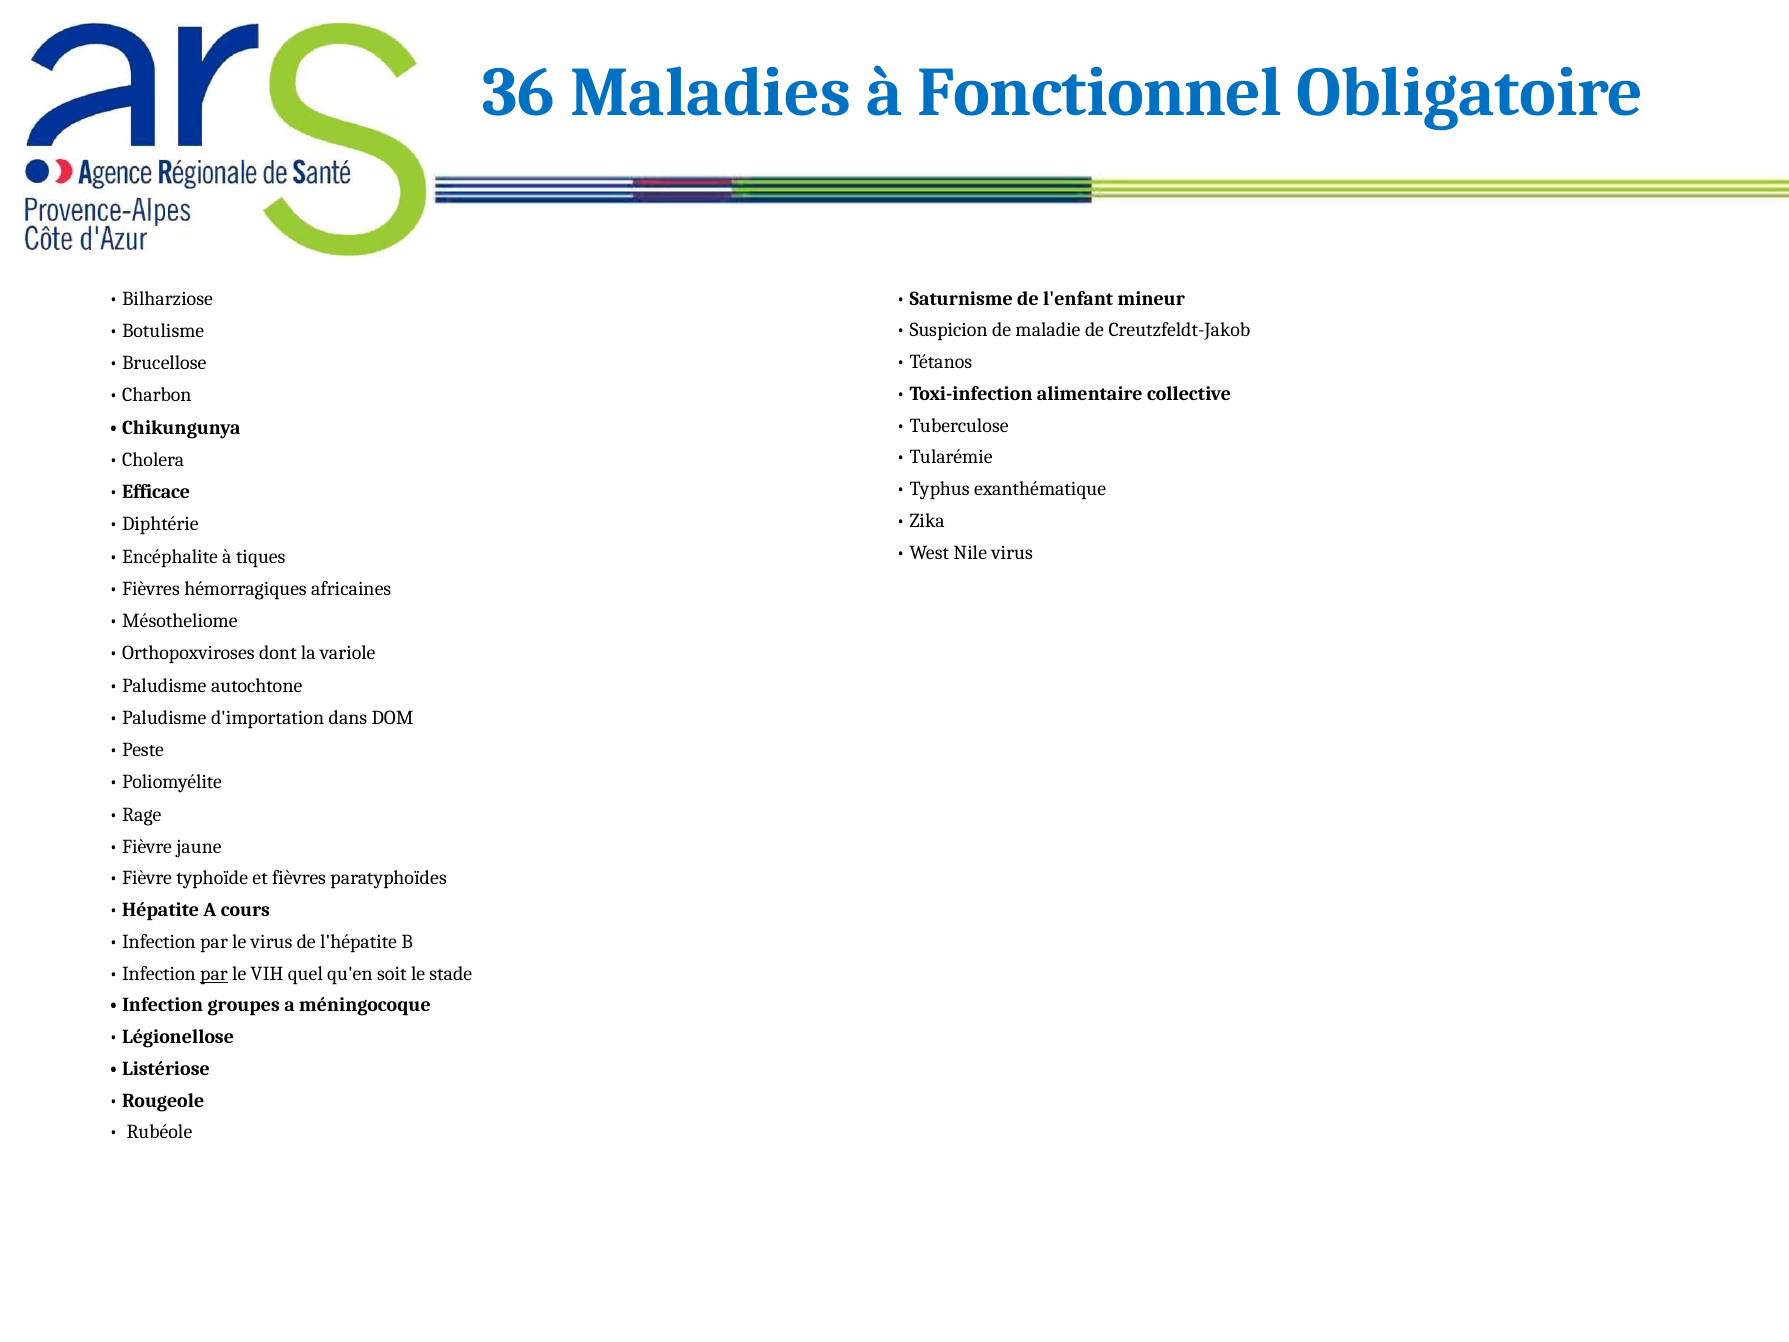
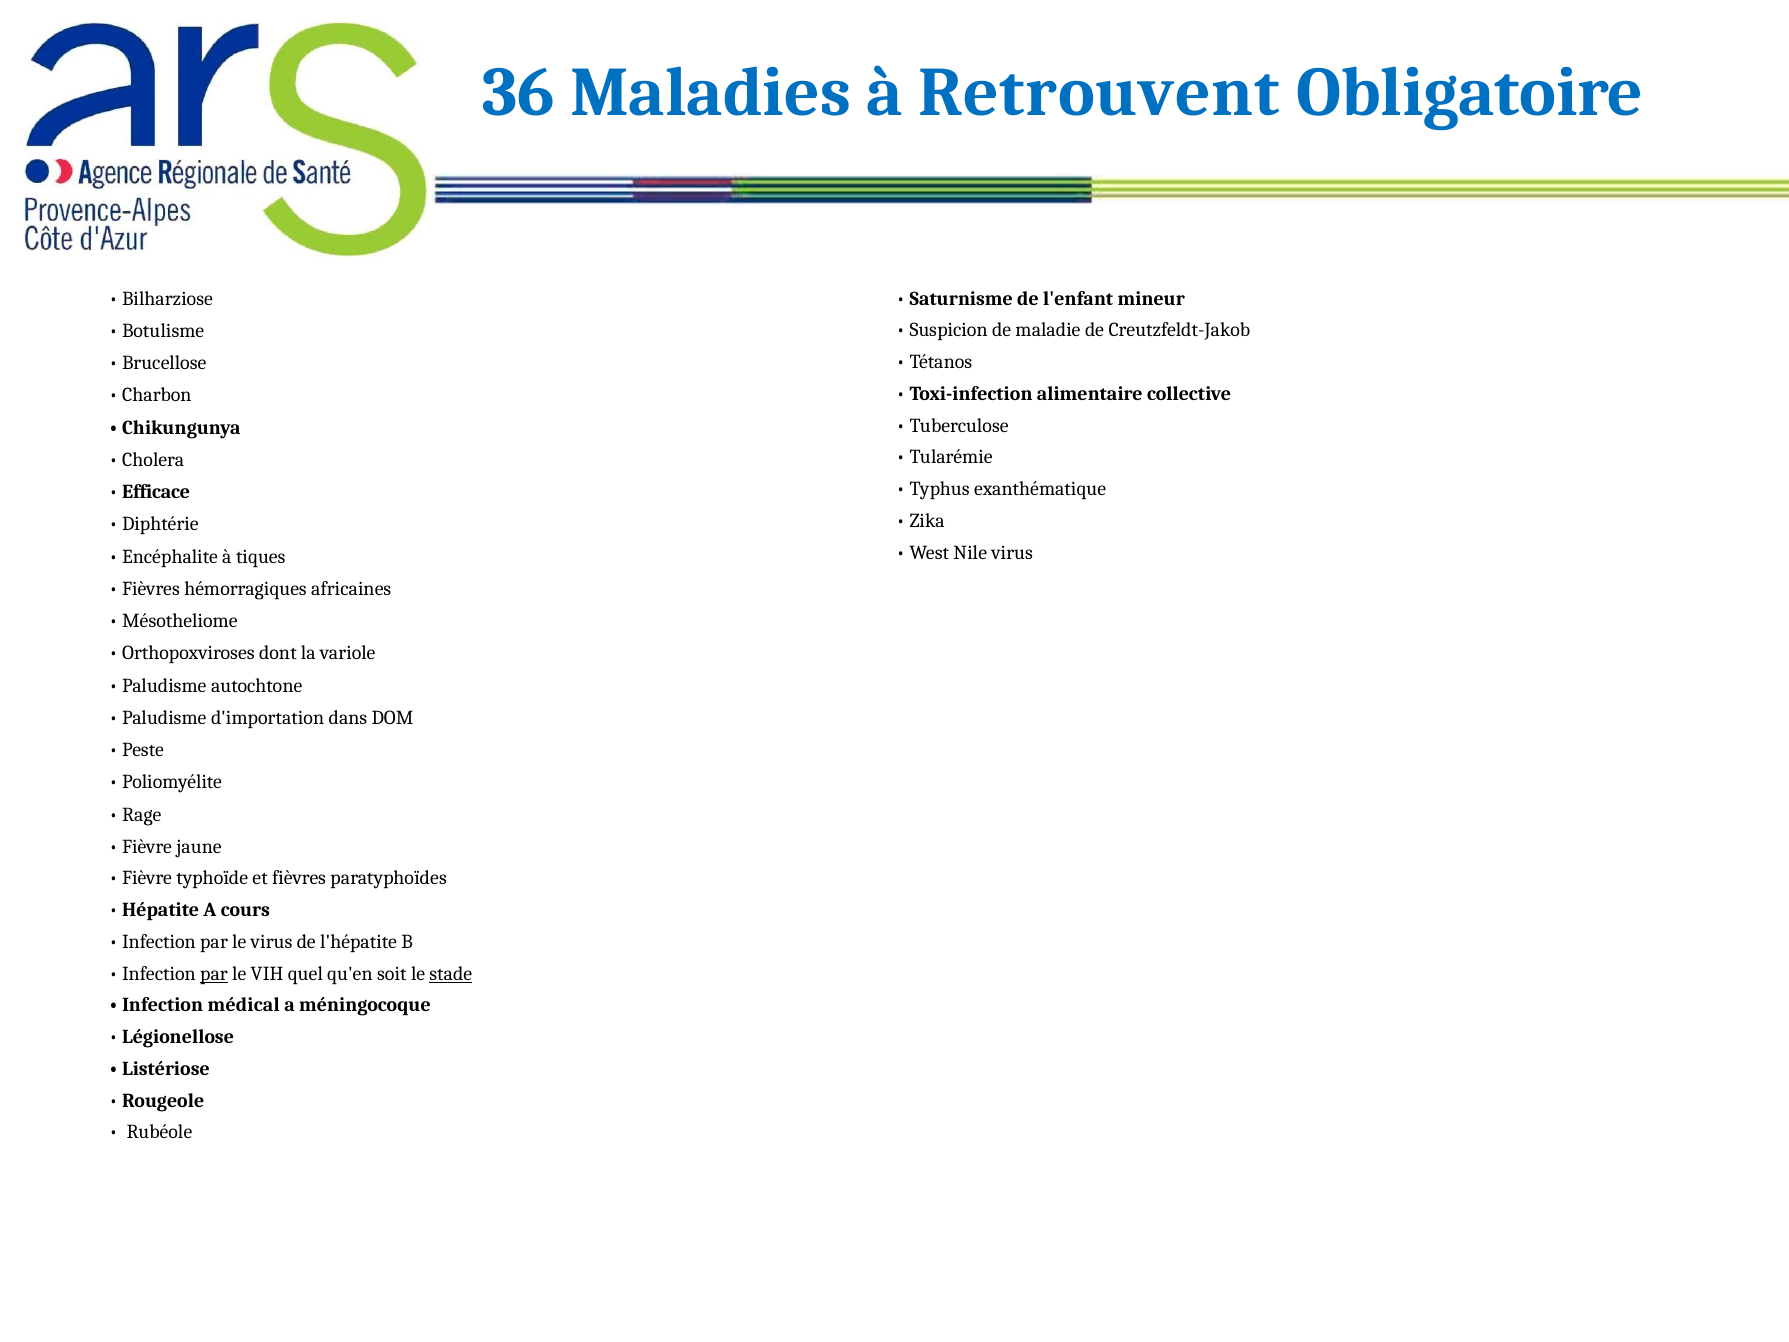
Fonctionnel: Fonctionnel -> Retrouvent (1099, 92)
stade underline: none -> present (451, 973)
groupes: groupes -> médical (244, 1005)
